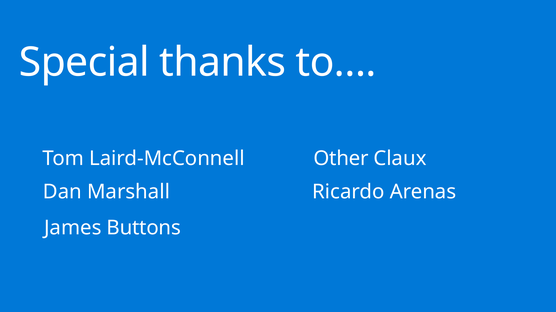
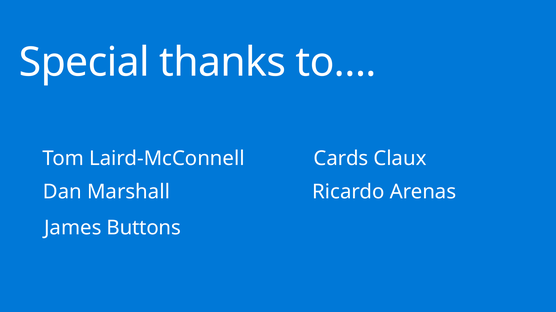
Other: Other -> Cards (341, 159)
